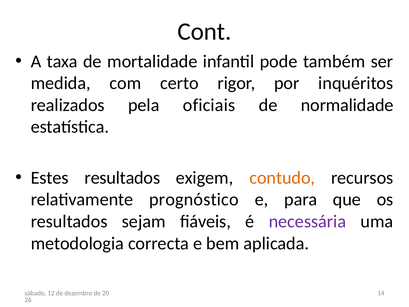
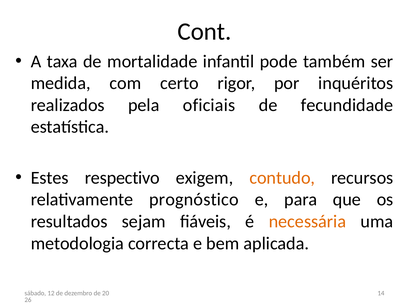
normalidade: normalidade -> fecundidade (347, 105)
Estes resultados: resultados -> respectivo (122, 178)
necessária colour: purple -> orange (307, 221)
